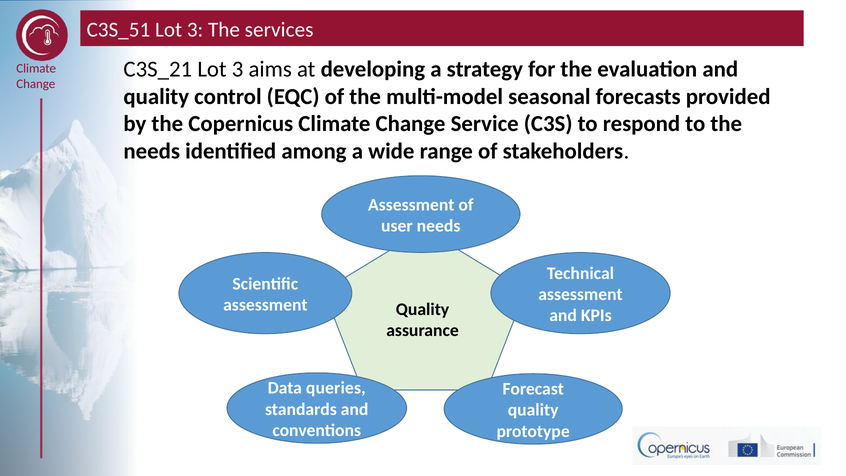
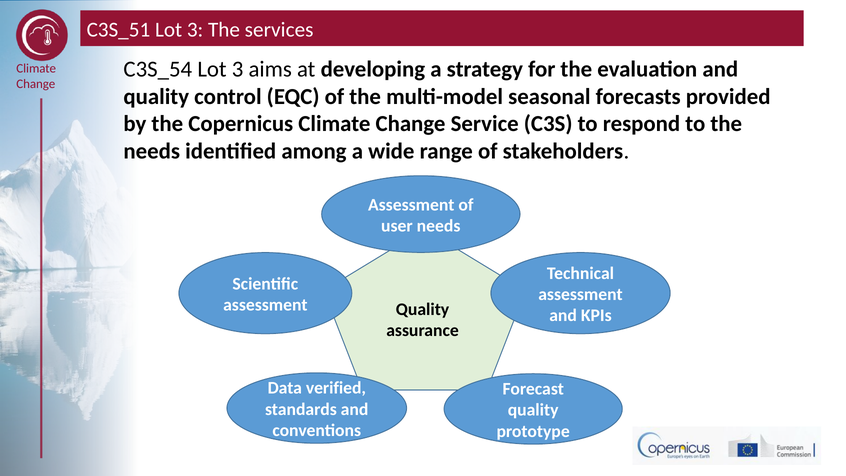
C3S_21: C3S_21 -> C3S_54 (158, 69)
queries: queries -> verified (336, 388)
